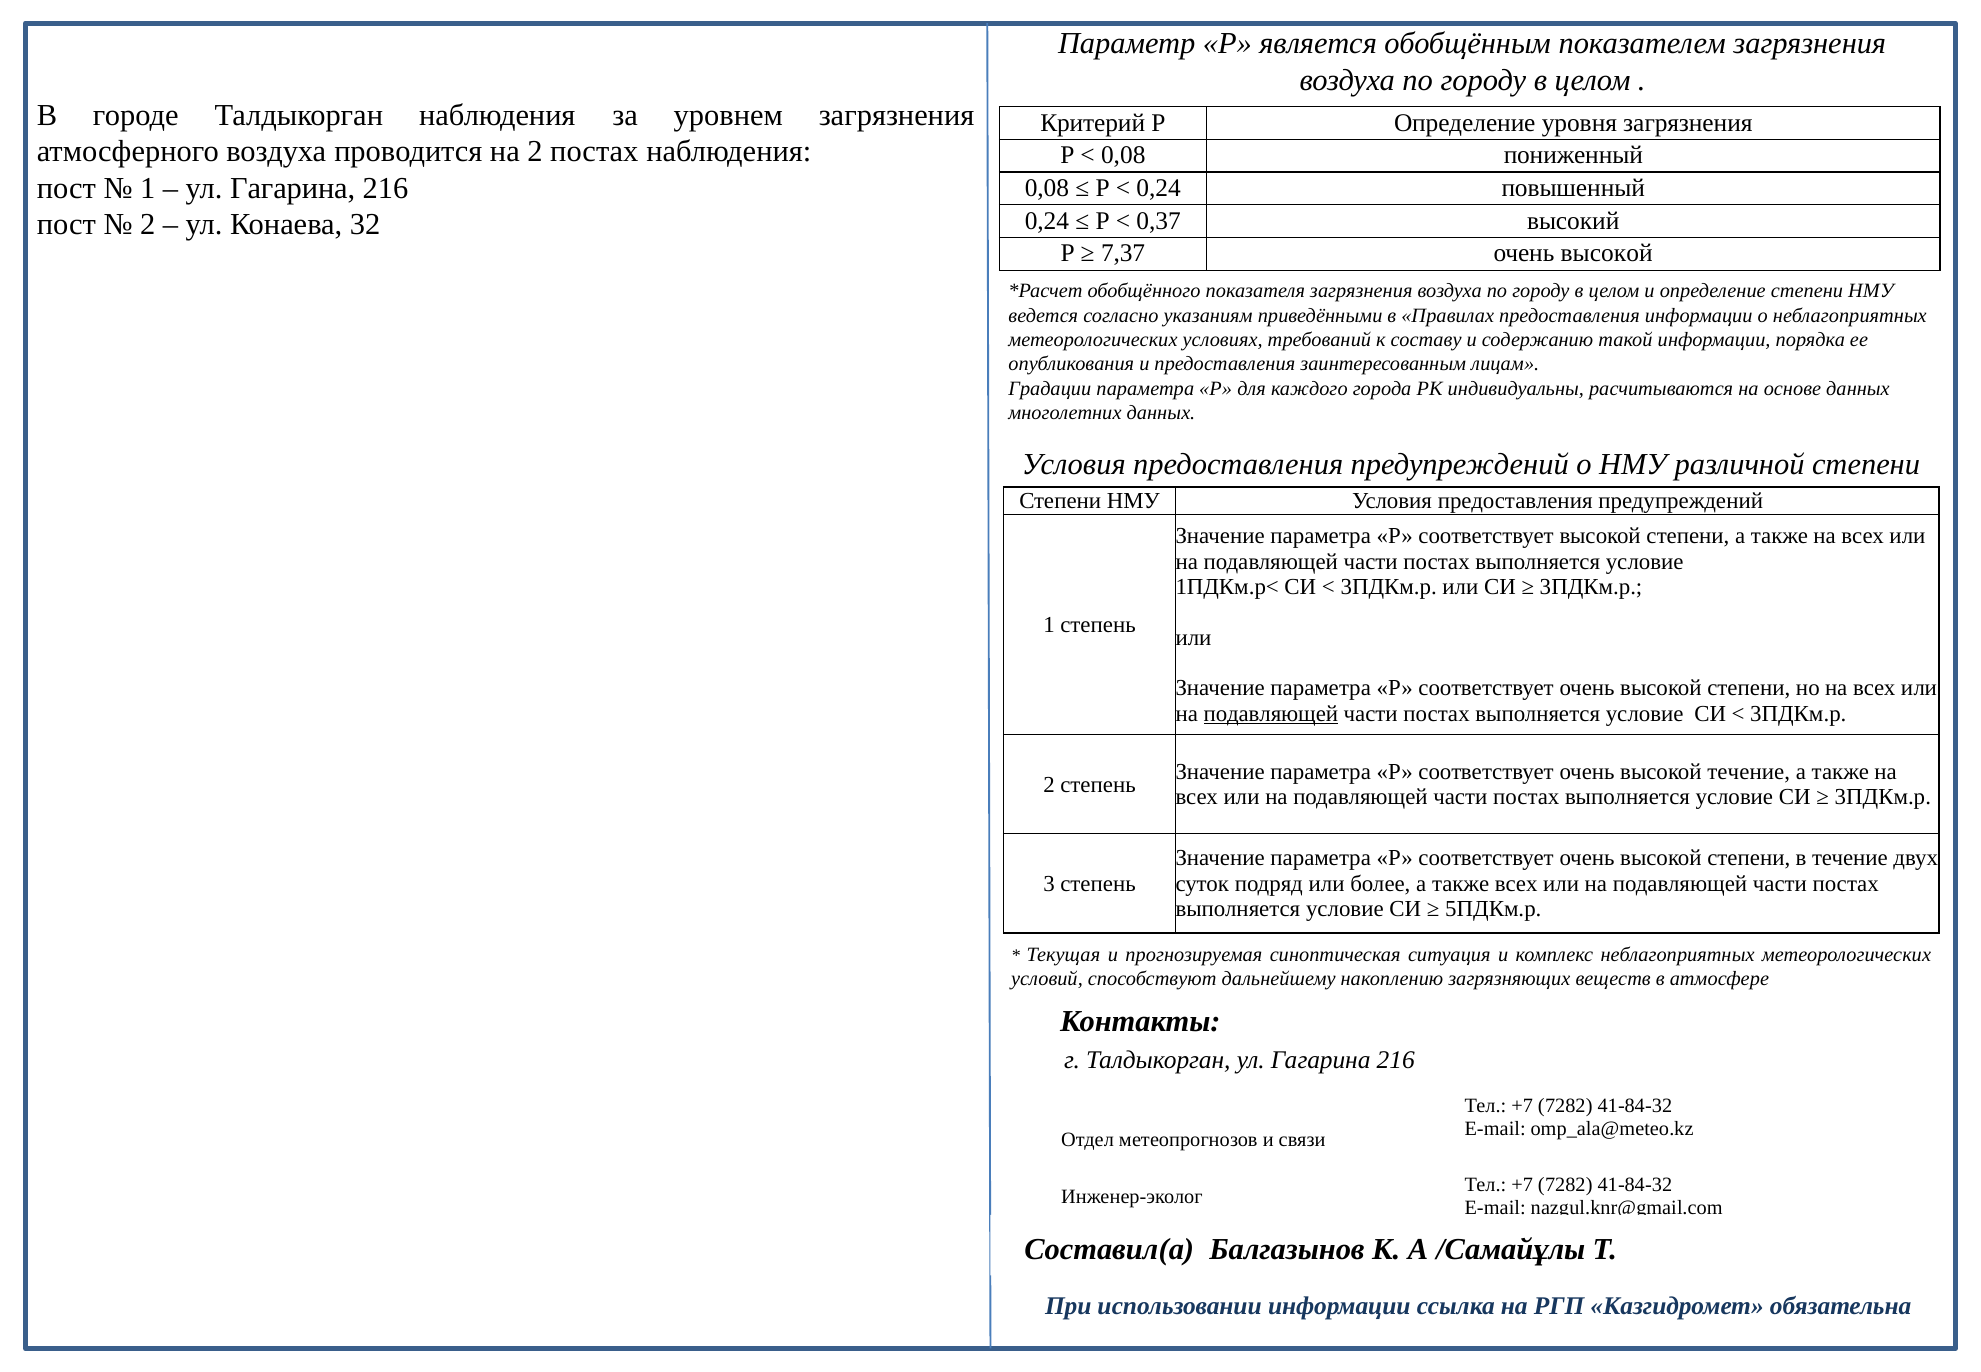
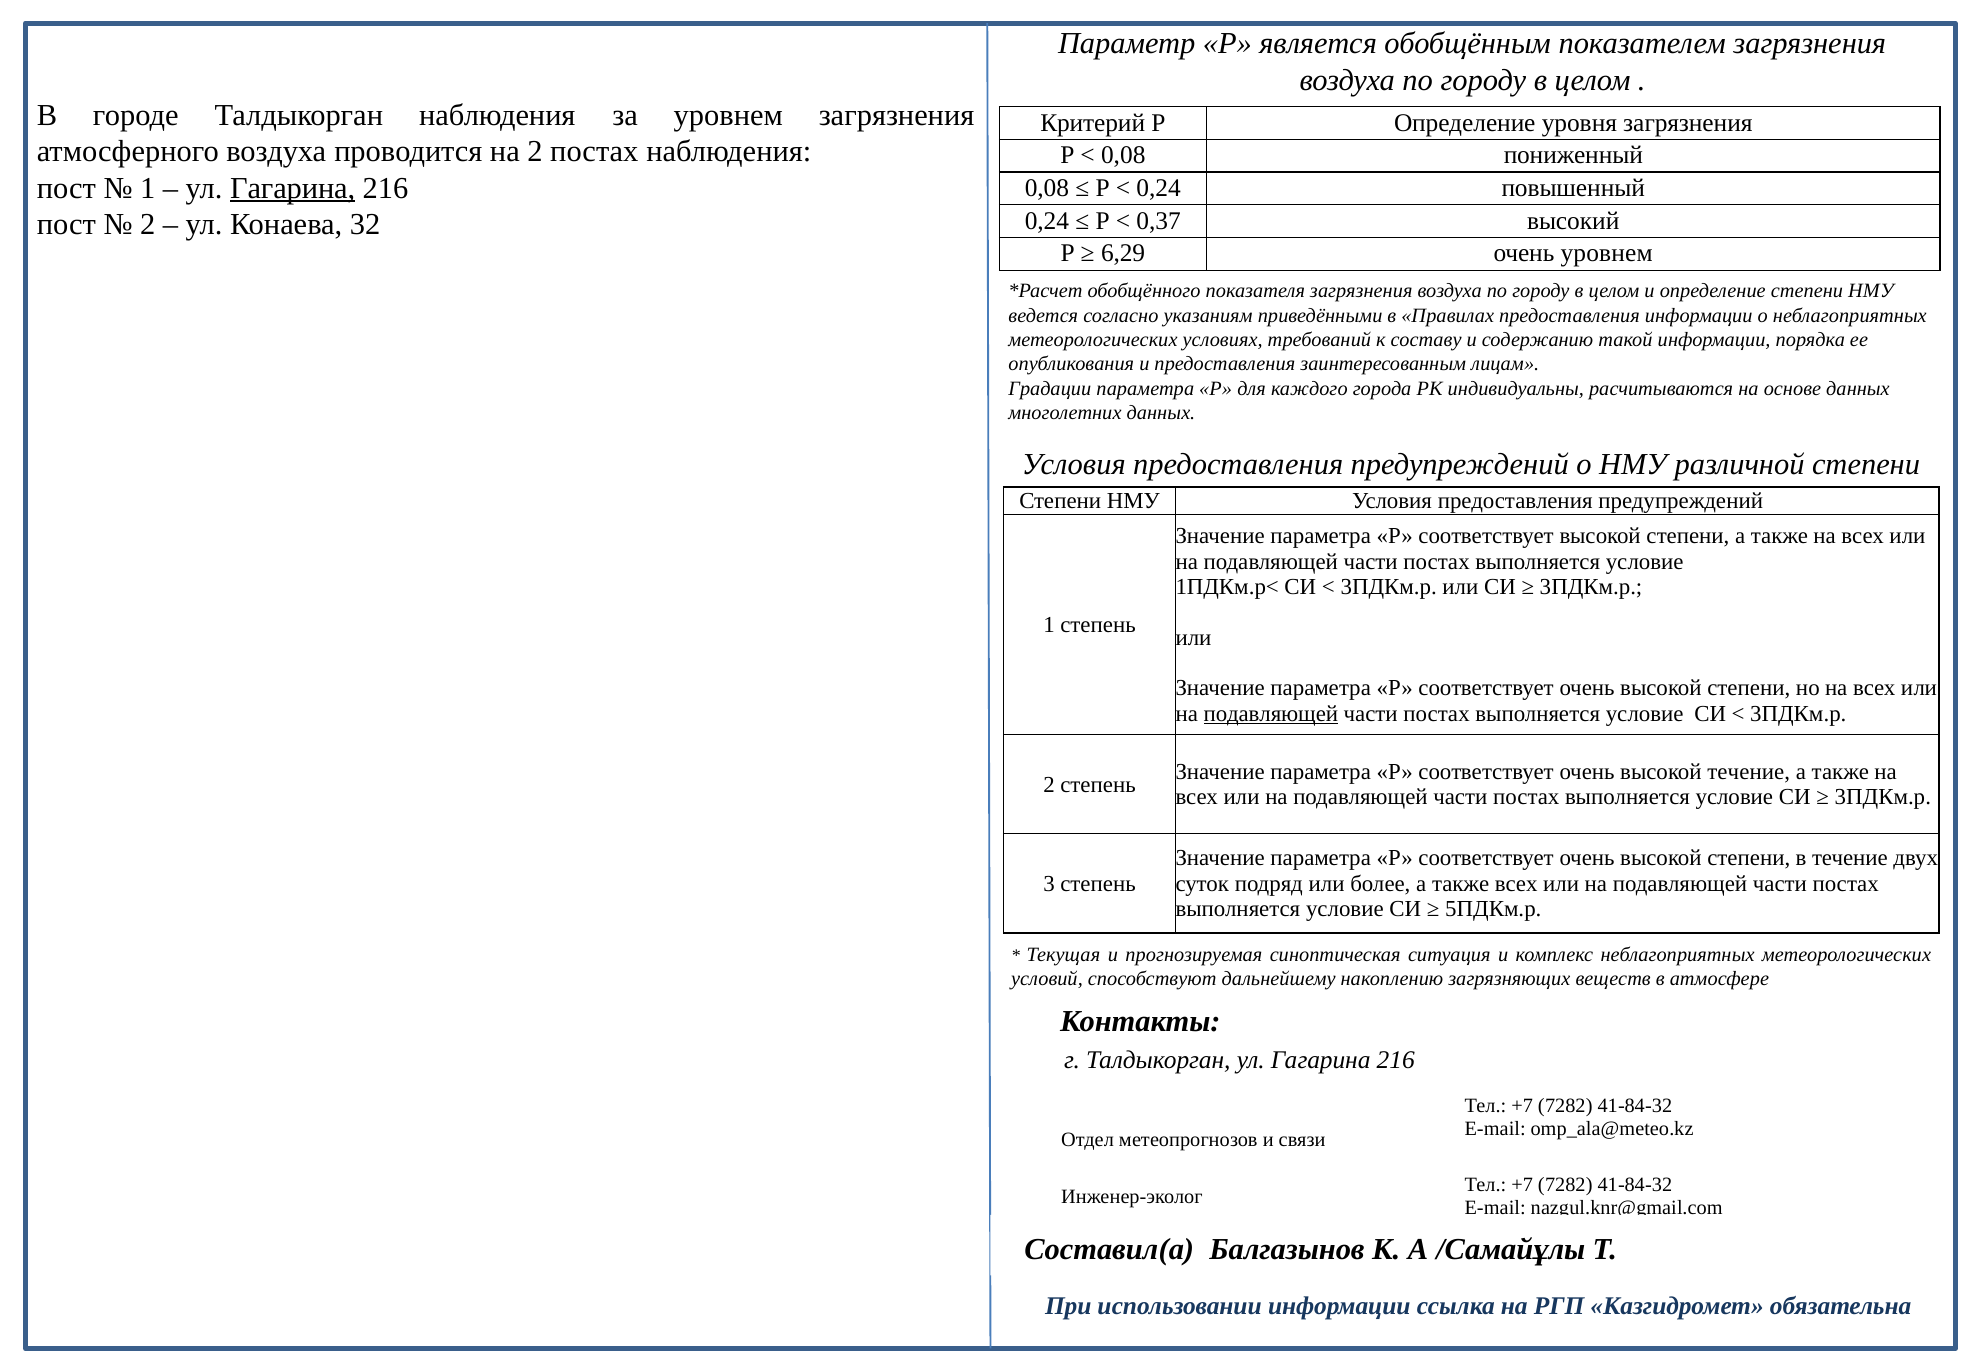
Гагарина underline: none -> present (293, 188)
7,37: 7,37 -> 6,29 (1123, 253)
высокой: высокой -> уровнем (1607, 253)
